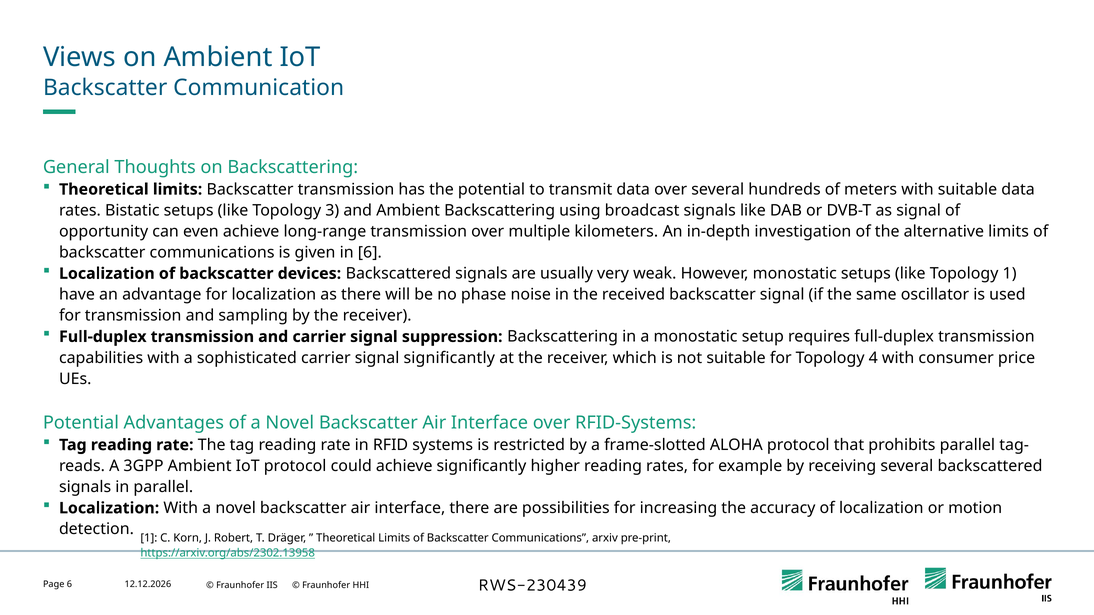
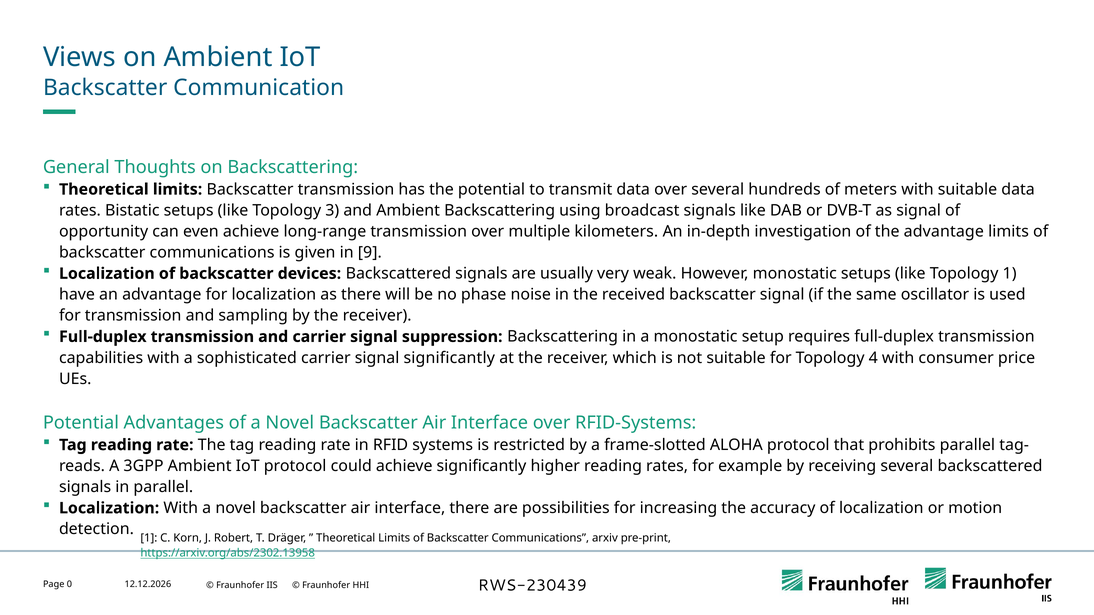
the alternative: alternative -> advantage (944, 232)
in 6: 6 -> 9 (370, 253)
Page 6: 6 -> 0 (69, 585)
